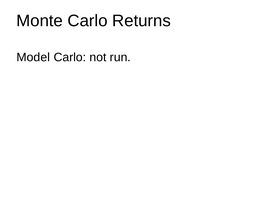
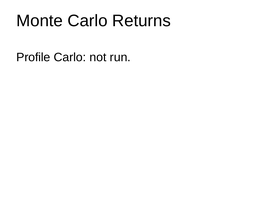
Model: Model -> Profile (33, 57)
